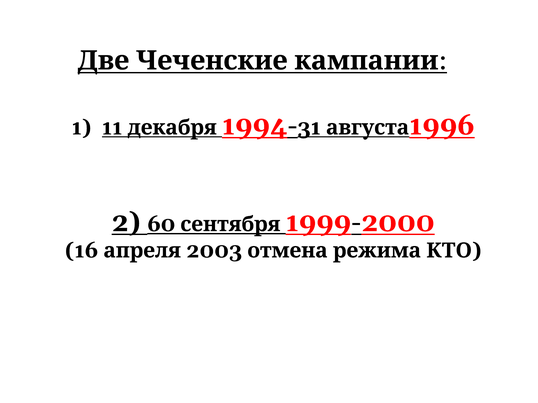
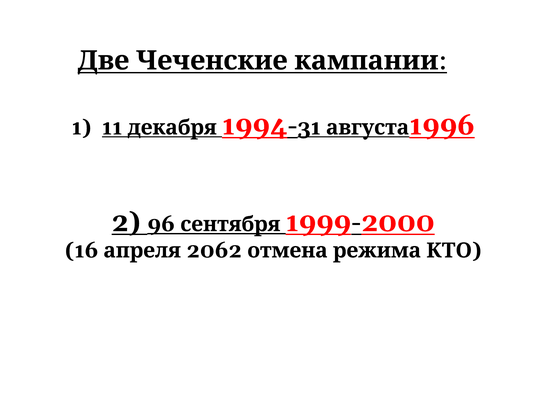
60: 60 -> 96 (161, 225)
2003: 2003 -> 2062 (214, 251)
